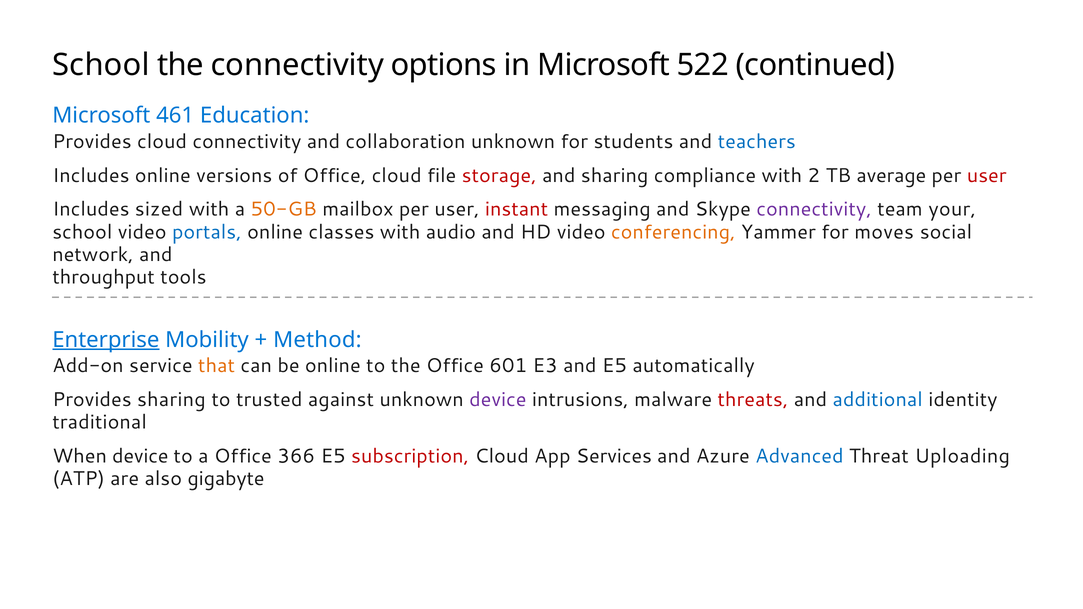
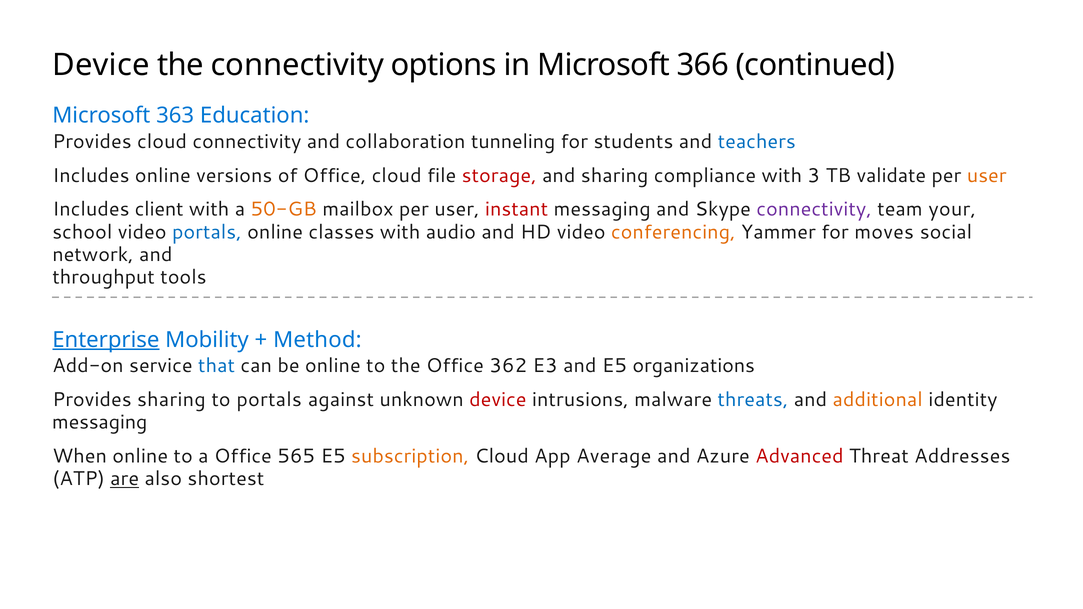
School: School -> Device (101, 65)
522: 522 -> 366 (703, 65)
461: 461 -> 363 (175, 116)
collaboration unknown: unknown -> tunneling (513, 142)
2: 2 -> 3 (814, 176)
average: average -> validate (891, 176)
user colour: red -> orange (987, 176)
sized: sized -> client (159, 209)
that colour: orange -> blue (217, 366)
601: 601 -> 362 (508, 366)
automatically: automatically -> organizations (694, 366)
to trusted: trusted -> portals (269, 400)
device colour: purple -> red (498, 400)
threats colour: red -> blue (753, 400)
additional colour: blue -> orange (878, 400)
traditional: traditional -> messaging (100, 422)
When device: device -> online (140, 456)
366: 366 -> 565 (296, 456)
subscription colour: red -> orange (410, 456)
Services: Services -> Average (614, 456)
Advanced colour: blue -> red (799, 456)
Uploading: Uploading -> Addresses (962, 456)
are underline: none -> present (125, 479)
gigabyte: gigabyte -> shortest (226, 479)
